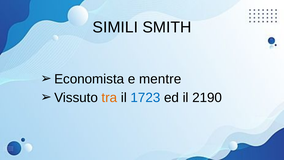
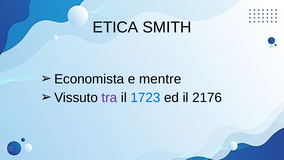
SIMILI: SIMILI -> ETICA (115, 27)
tra colour: orange -> purple (109, 97)
2190: 2190 -> 2176 (207, 97)
